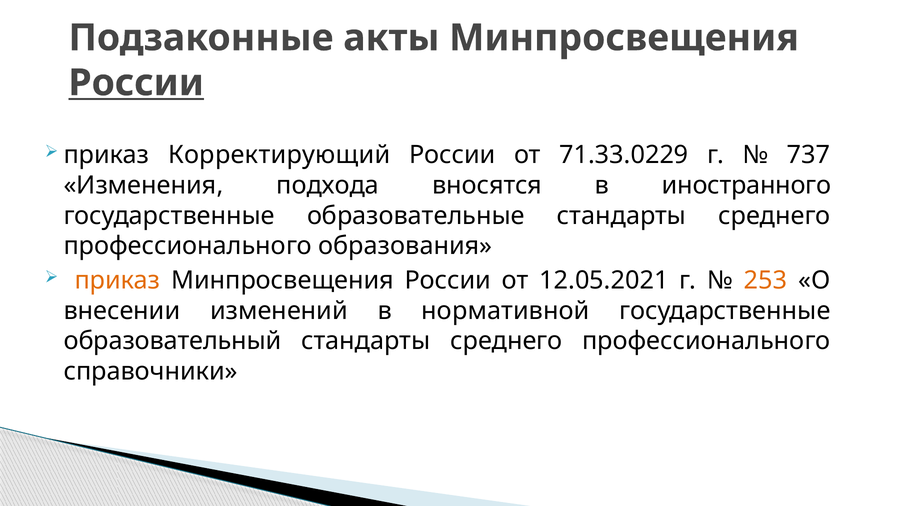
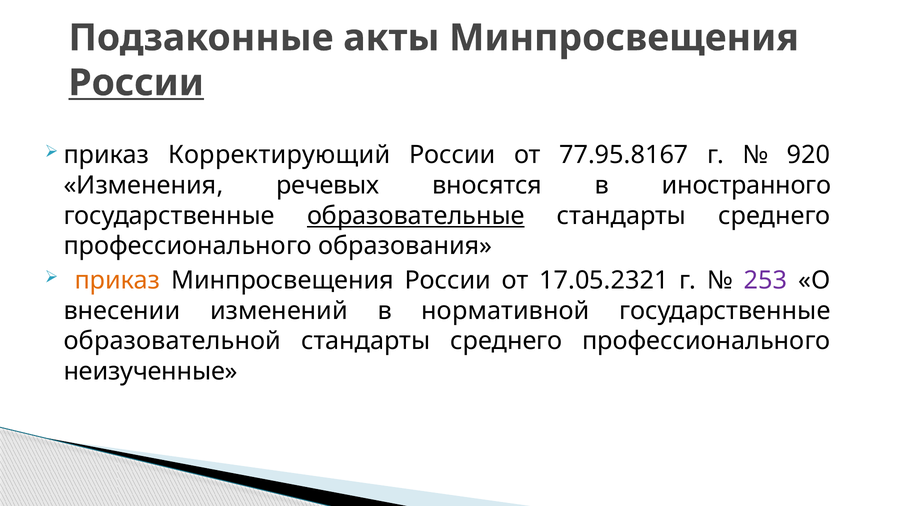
71.33.0229: 71.33.0229 -> 77.95.8167 (624, 155)
737: 737 -> 920 (809, 155)
подхода: подхода -> речевых (328, 185)
образовательные underline: none -> present (416, 216)
12.05.2021: 12.05.2021 -> 17.05.2321 (604, 280)
253 colour: orange -> purple (766, 280)
образовательный: образовательный -> образовательной (172, 341)
справочники: справочники -> неизученные (151, 371)
